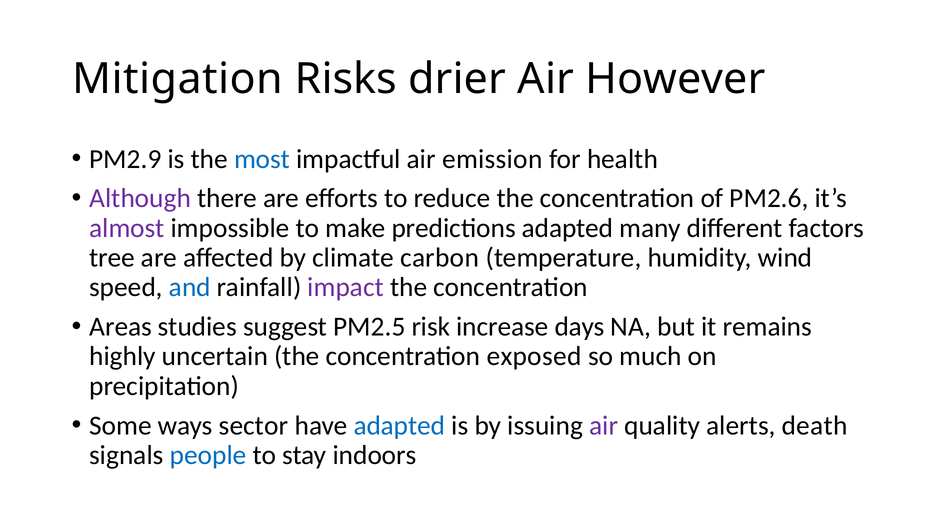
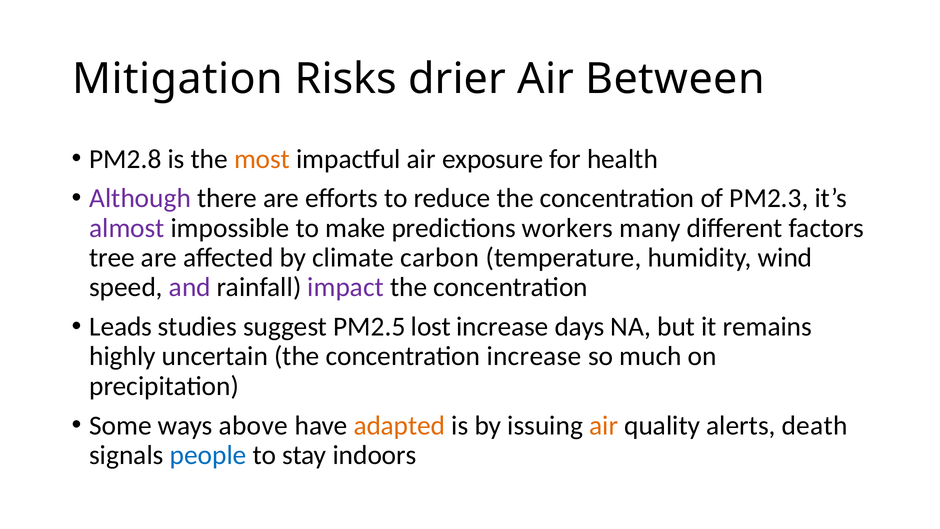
However: However -> Between (675, 79)
PM2.9: PM2.9 -> PM2.8 (125, 159)
most colour: blue -> orange (262, 159)
emission: emission -> exposure (493, 159)
PM2.6: PM2.6 -> PM2.3 (769, 198)
predictions adapted: adapted -> workers (567, 228)
and colour: blue -> purple (190, 287)
Areas: Areas -> Leads (121, 327)
risk: risk -> lost (431, 327)
concentration exposed: exposed -> increase (534, 356)
sector: sector -> above (253, 425)
adapted colour: blue -> orange (399, 425)
air colour: purple -> orange (604, 425)
